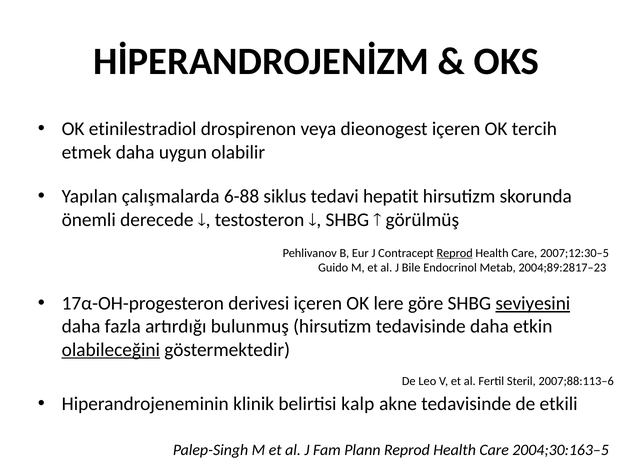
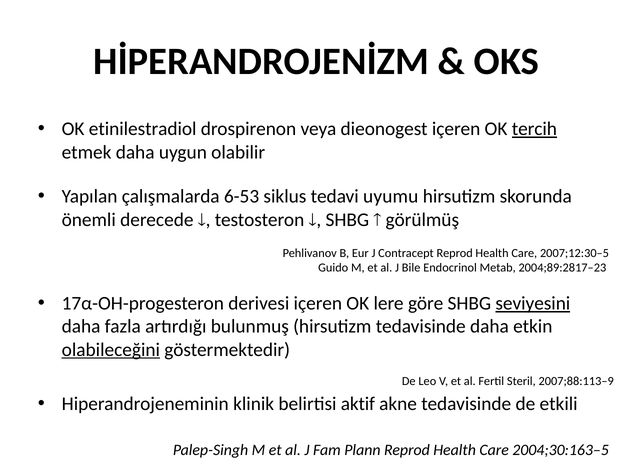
tercih underline: none -> present (534, 129)
6-88: 6-88 -> 6-53 (242, 196)
hepatit: hepatit -> uyumu (391, 196)
Reprod underline: present -> none (455, 253)
2007;88:113–6: 2007;88:113–6 -> 2007;88:113–9 (576, 381)
kalp: kalp -> aktif (358, 404)
